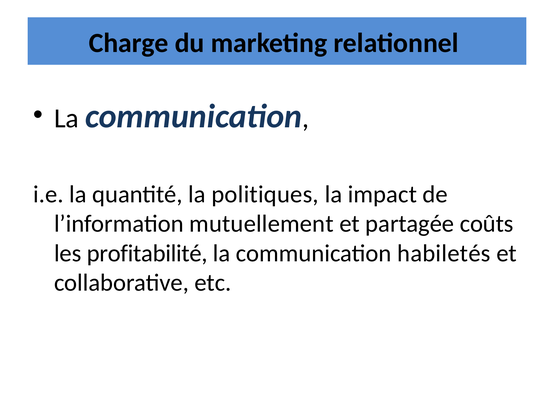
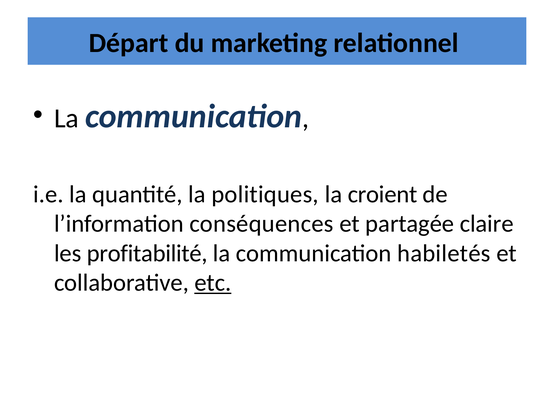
Charge: Charge -> Départ (129, 43)
impact: impact -> croient (382, 194)
mutuellement: mutuellement -> conséquences (261, 224)
coûts: coûts -> claire (487, 224)
etc underline: none -> present (213, 283)
